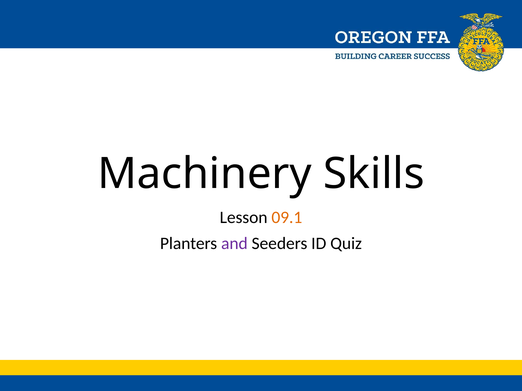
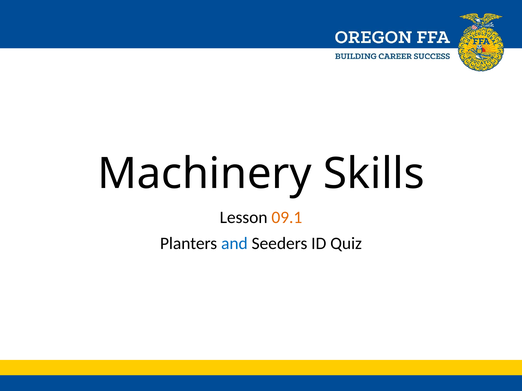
and colour: purple -> blue (234, 244)
